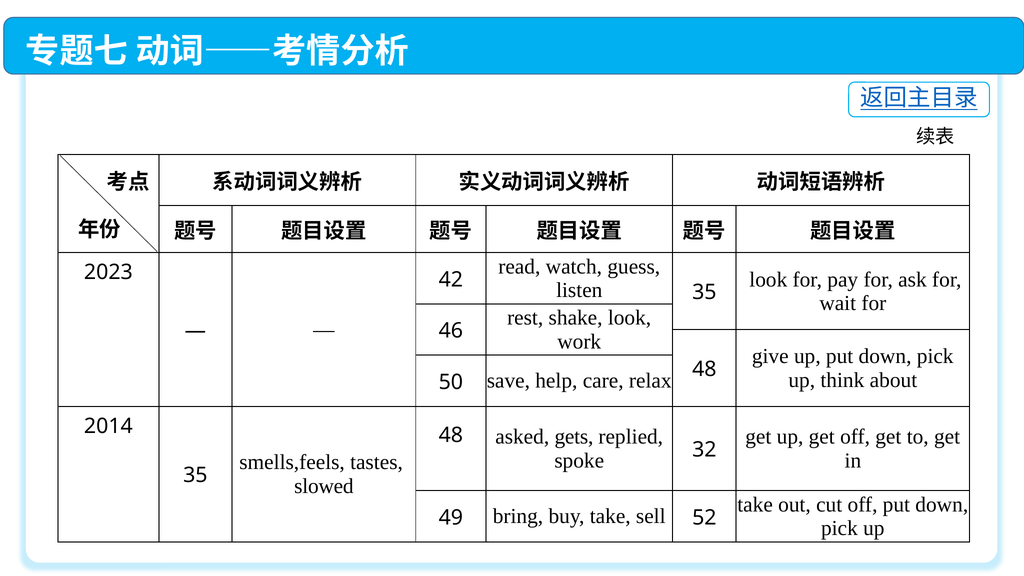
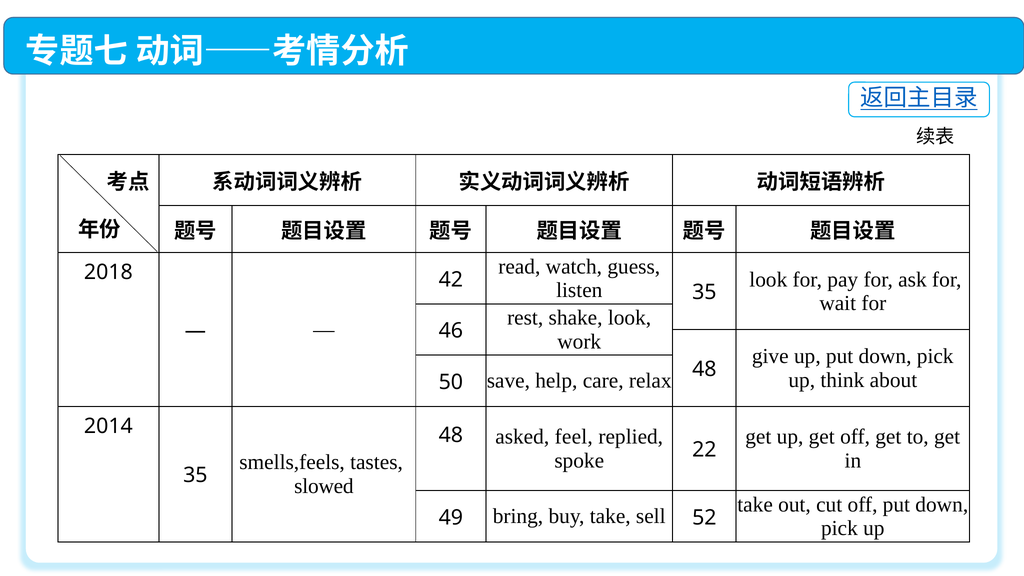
2023: 2023 -> 2018 (108, 272)
gets: gets -> feel (574, 437)
32: 32 -> 22 (704, 450)
